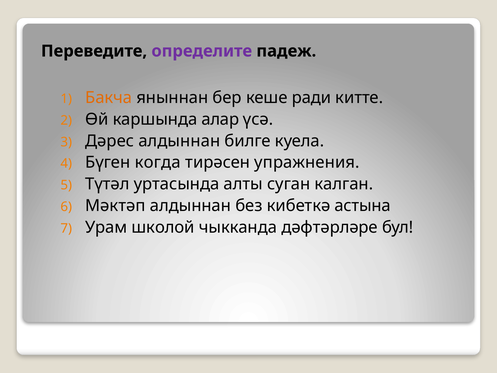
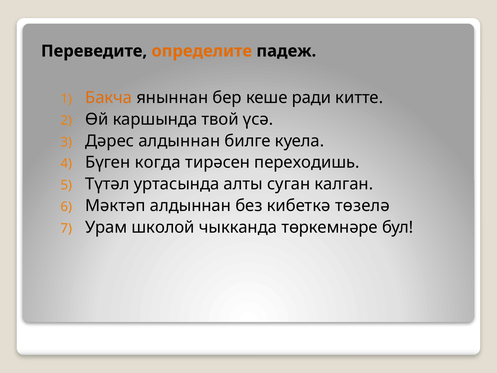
определите colour: purple -> orange (202, 51)
алар: алар -> твой (220, 119)
упражнения: упражнения -> переходишь (307, 162)
астына: астына -> төзелә (362, 206)
дәфтәрләре: дәфтәрләре -> төркемнәре (330, 227)
